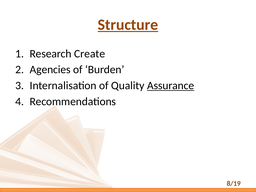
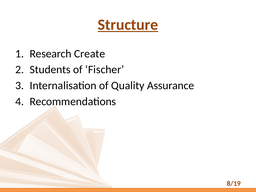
Agencies: Agencies -> Students (50, 70)
Burden: Burden -> Fischer (105, 70)
Assurance underline: present -> none (171, 86)
